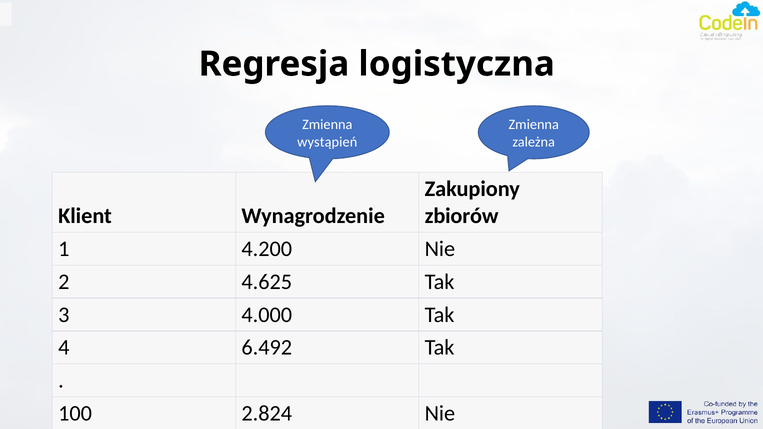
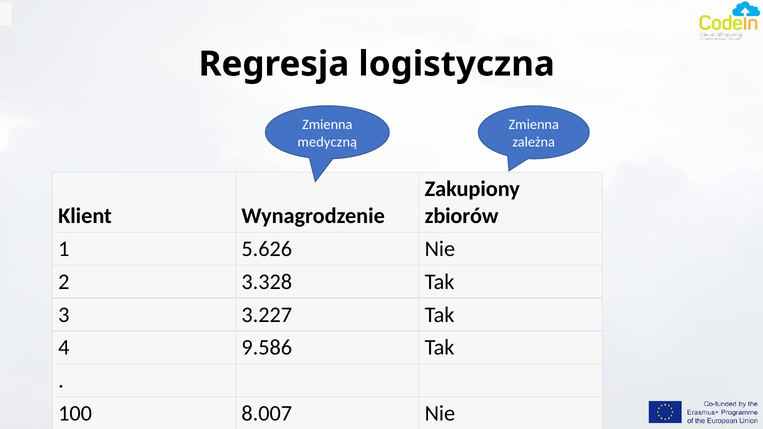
wystąpień: wystąpień -> medyczną (327, 142)
4.200: 4.200 -> 5.626 (267, 249)
4.625: 4.625 -> 3.328 (267, 282)
4.000: 4.000 -> 3.227 (267, 315)
6.492: 6.492 -> 9.586 (267, 348)
2.824: 2.824 -> 8.007 (267, 414)
